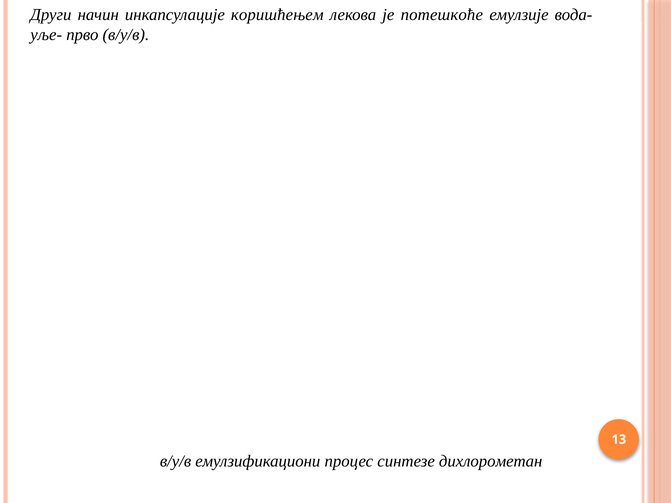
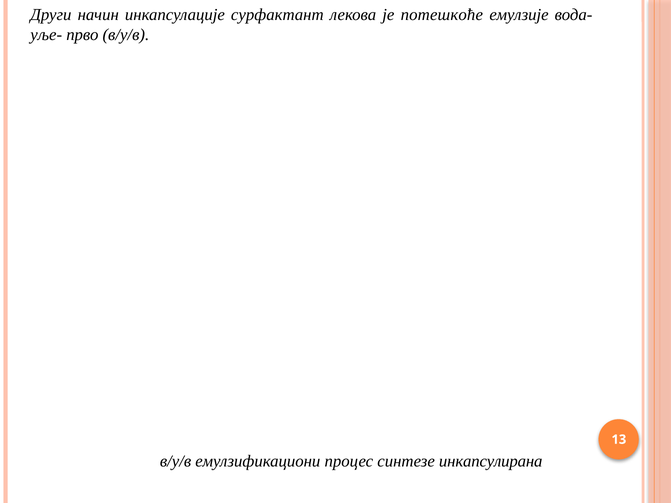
коришћењем: коришћењем -> сурфактант (277, 15)
дихлорометан: дихлорометан -> инкапсулирана (491, 462)
